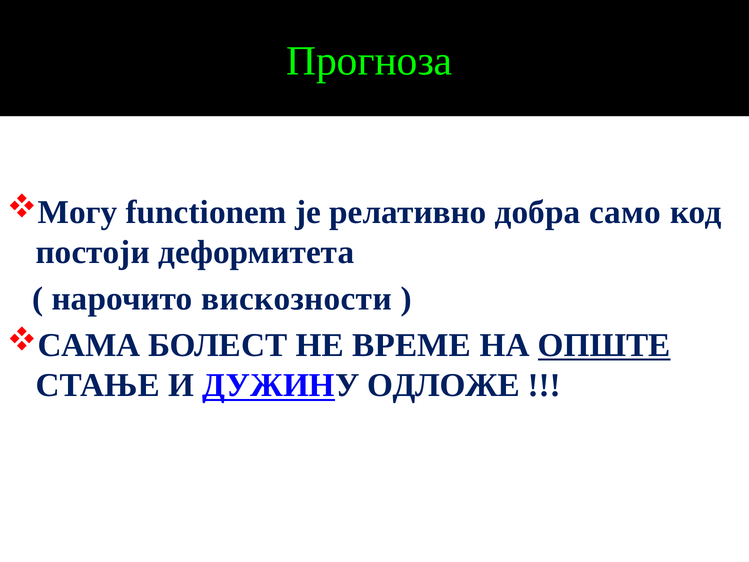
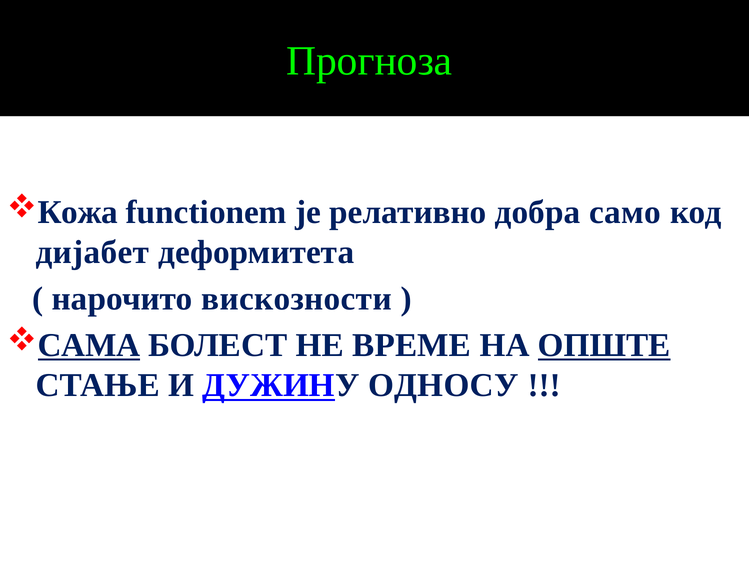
Могу: Могу -> Кожа (78, 212)
постоји: постоји -> дијабет (93, 252)
САМА underline: none -> present (89, 345)
ОДЛОЖЕ: ОДЛОЖЕ -> ОДНОСУ (443, 385)
